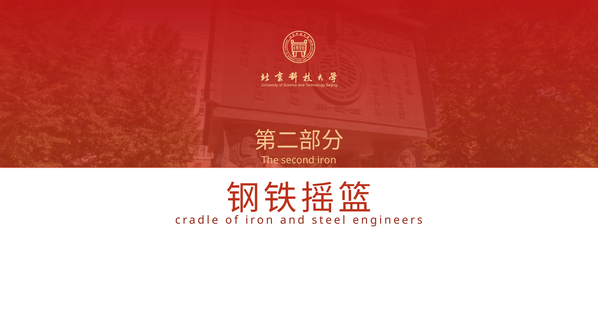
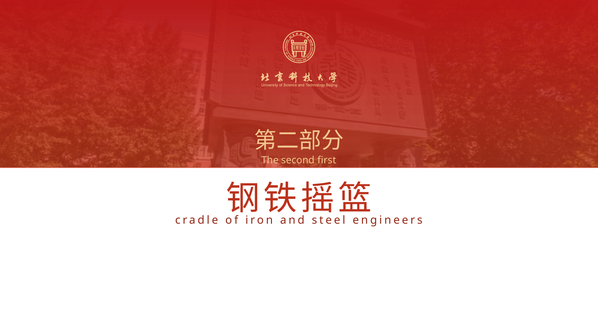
second iron: iron -> first (327, 160)
